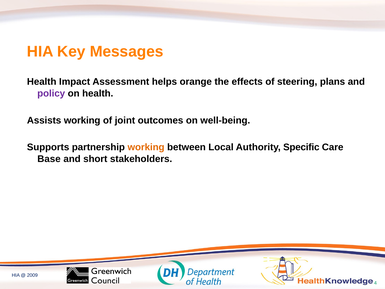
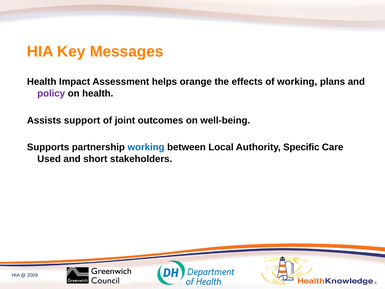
of steering: steering -> working (297, 82)
Assists working: working -> support (82, 120)
working colour: orange -> blue (146, 147)
Base: Base -> Used (49, 159)
